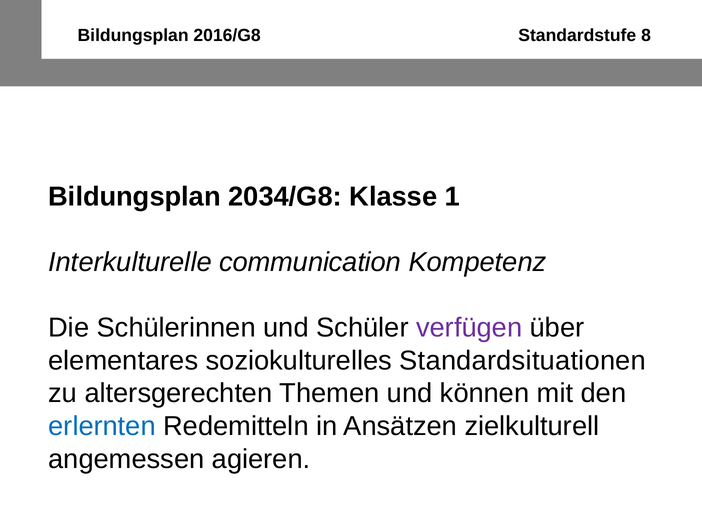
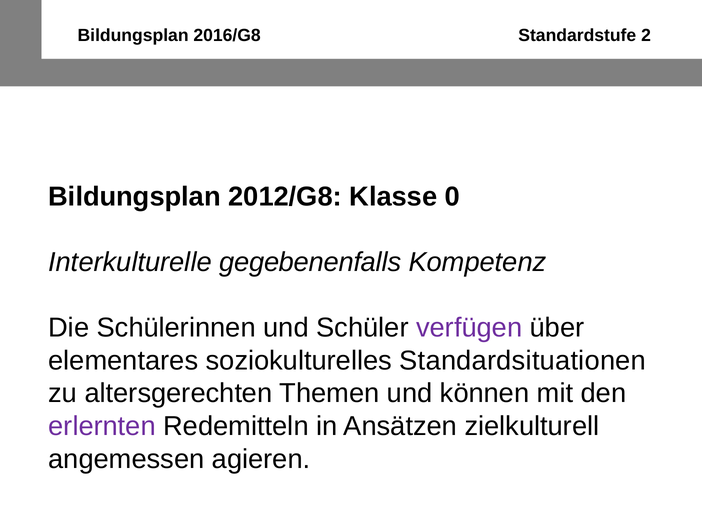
8: 8 -> 2 (646, 35)
2034/G8: 2034/G8 -> 2012/G8 (285, 196)
1: 1 -> 0 (452, 196)
communication: communication -> gegebenenfalls (310, 262)
erlernten colour: blue -> purple (102, 426)
